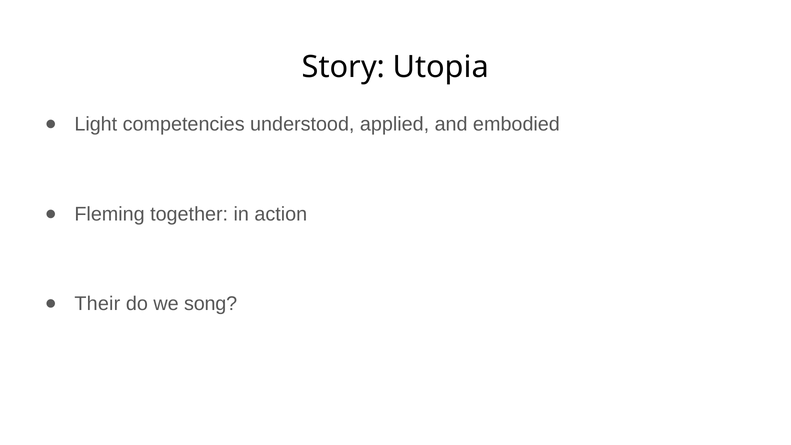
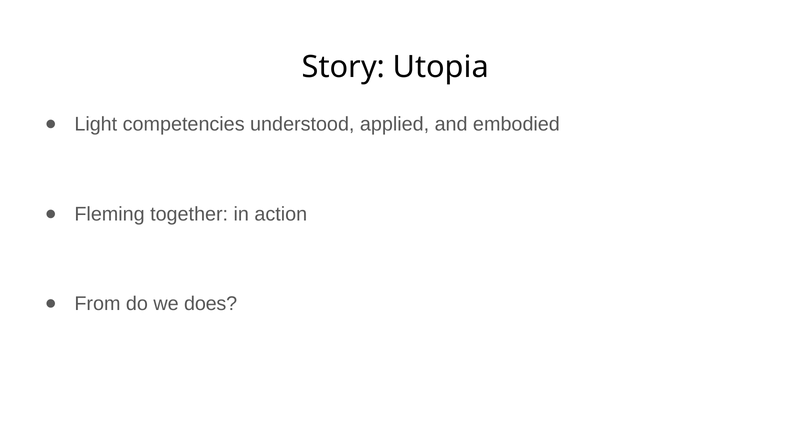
Their: Their -> From (97, 304)
song: song -> does (211, 304)
